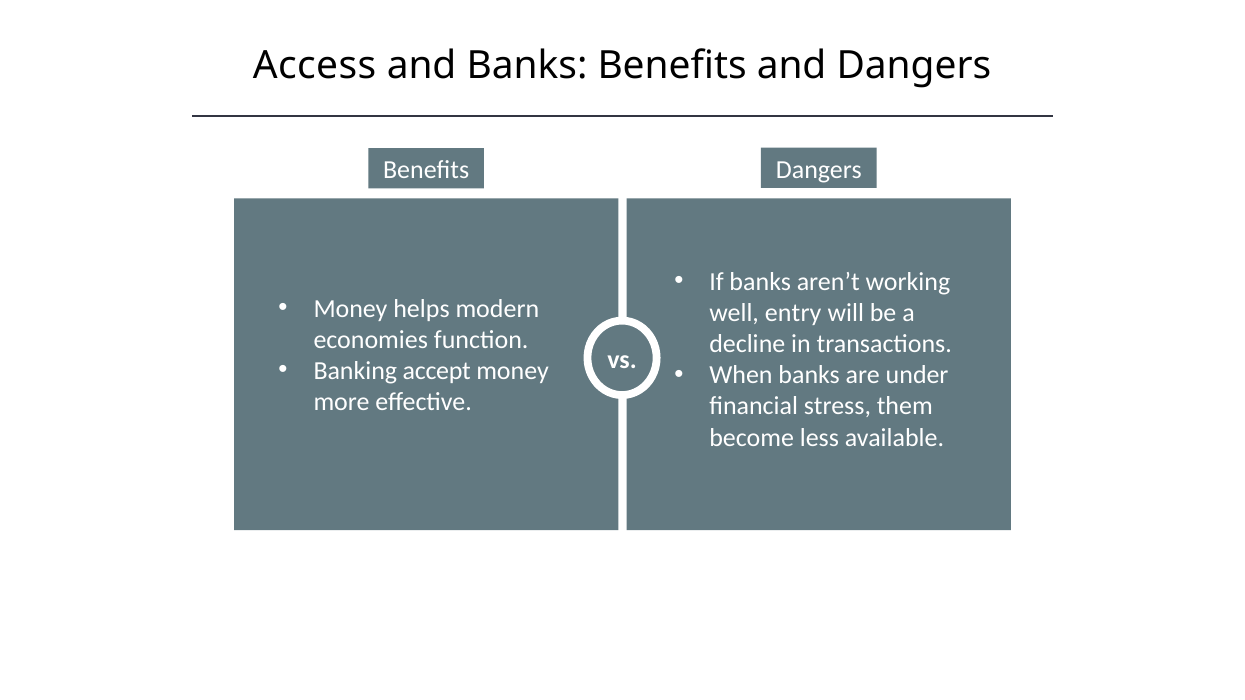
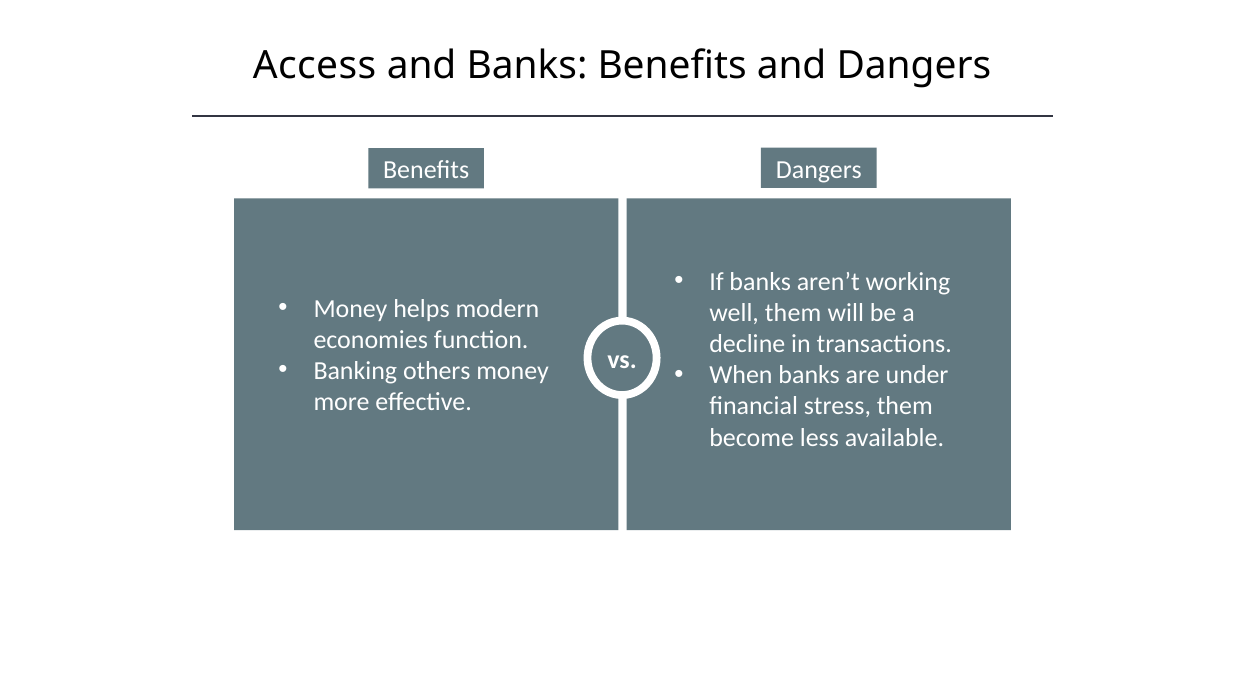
well entry: entry -> them (793, 313)
accept: accept -> others (437, 371)
